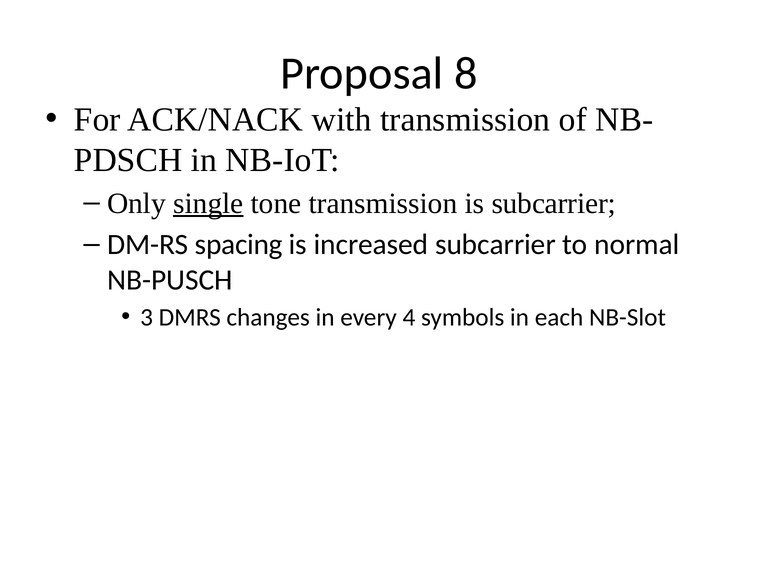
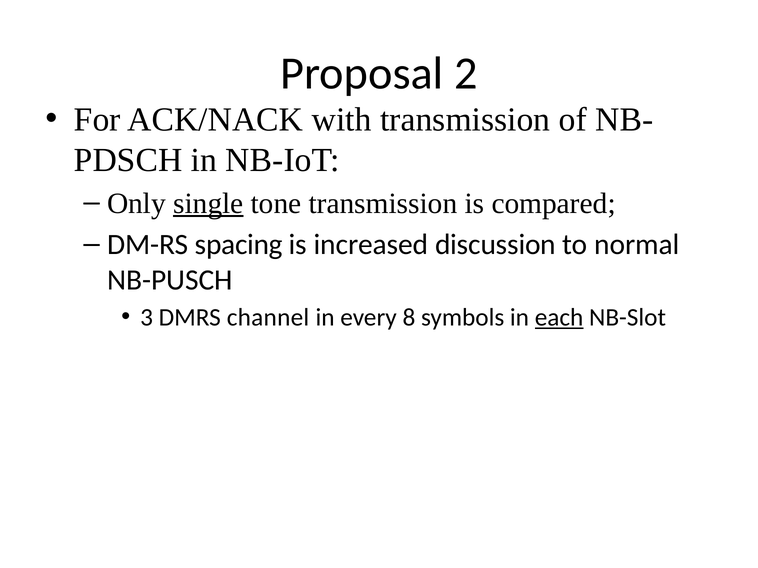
8: 8 -> 2 (466, 73)
is subcarrier: subcarrier -> compared (554, 204)
increased subcarrier: subcarrier -> discussion (495, 245)
changes: changes -> channel (268, 318)
4: 4 -> 8 (409, 318)
each underline: none -> present (559, 318)
